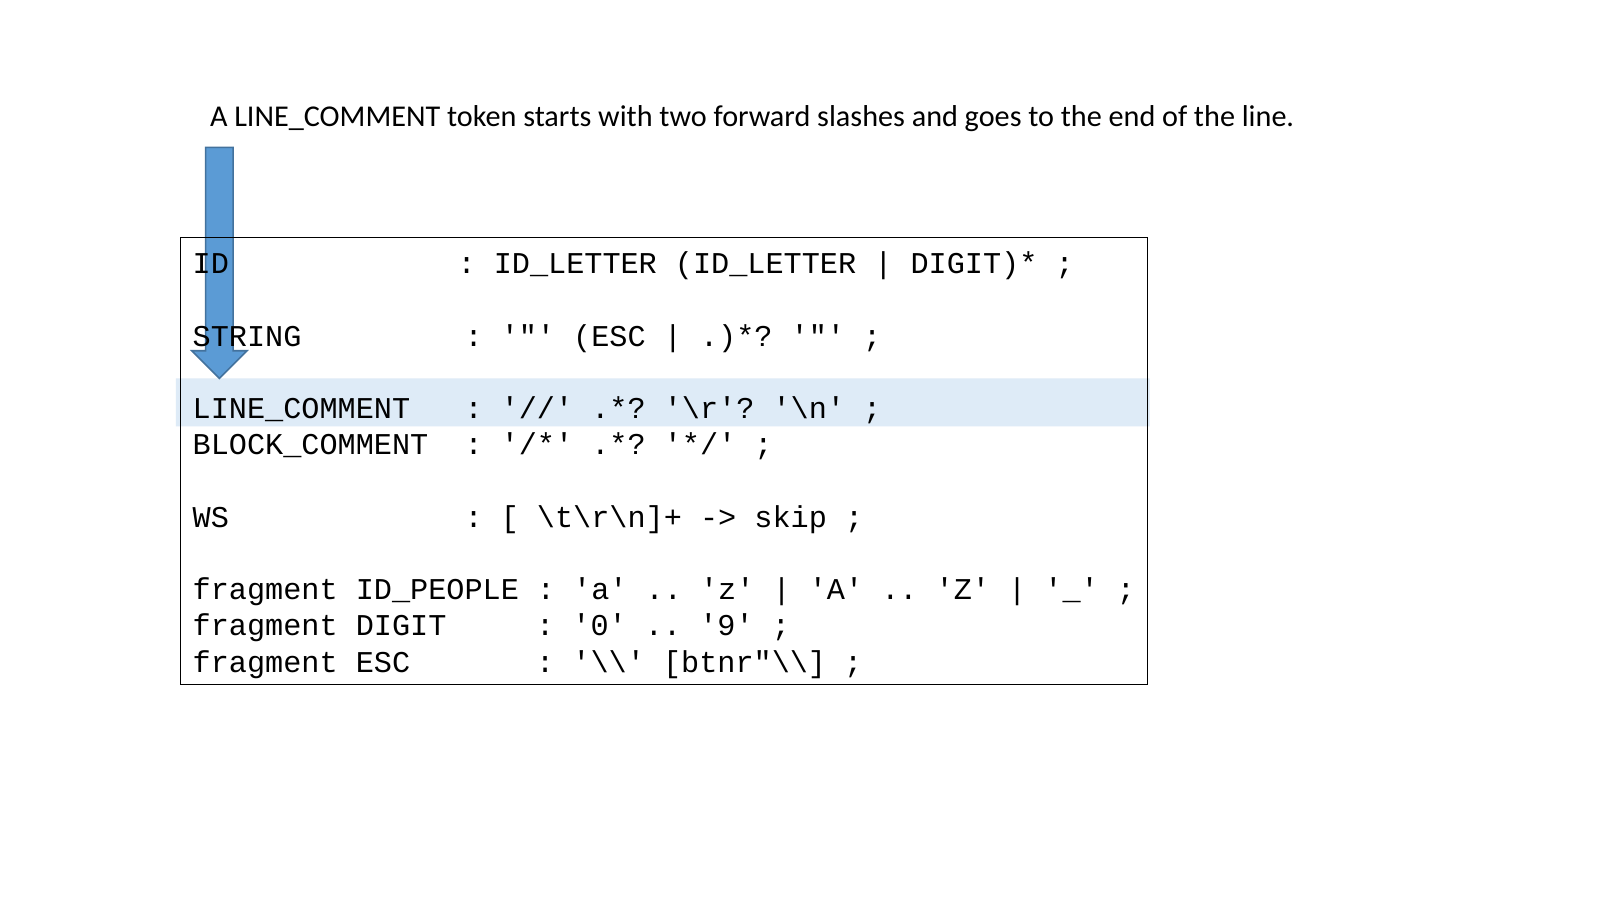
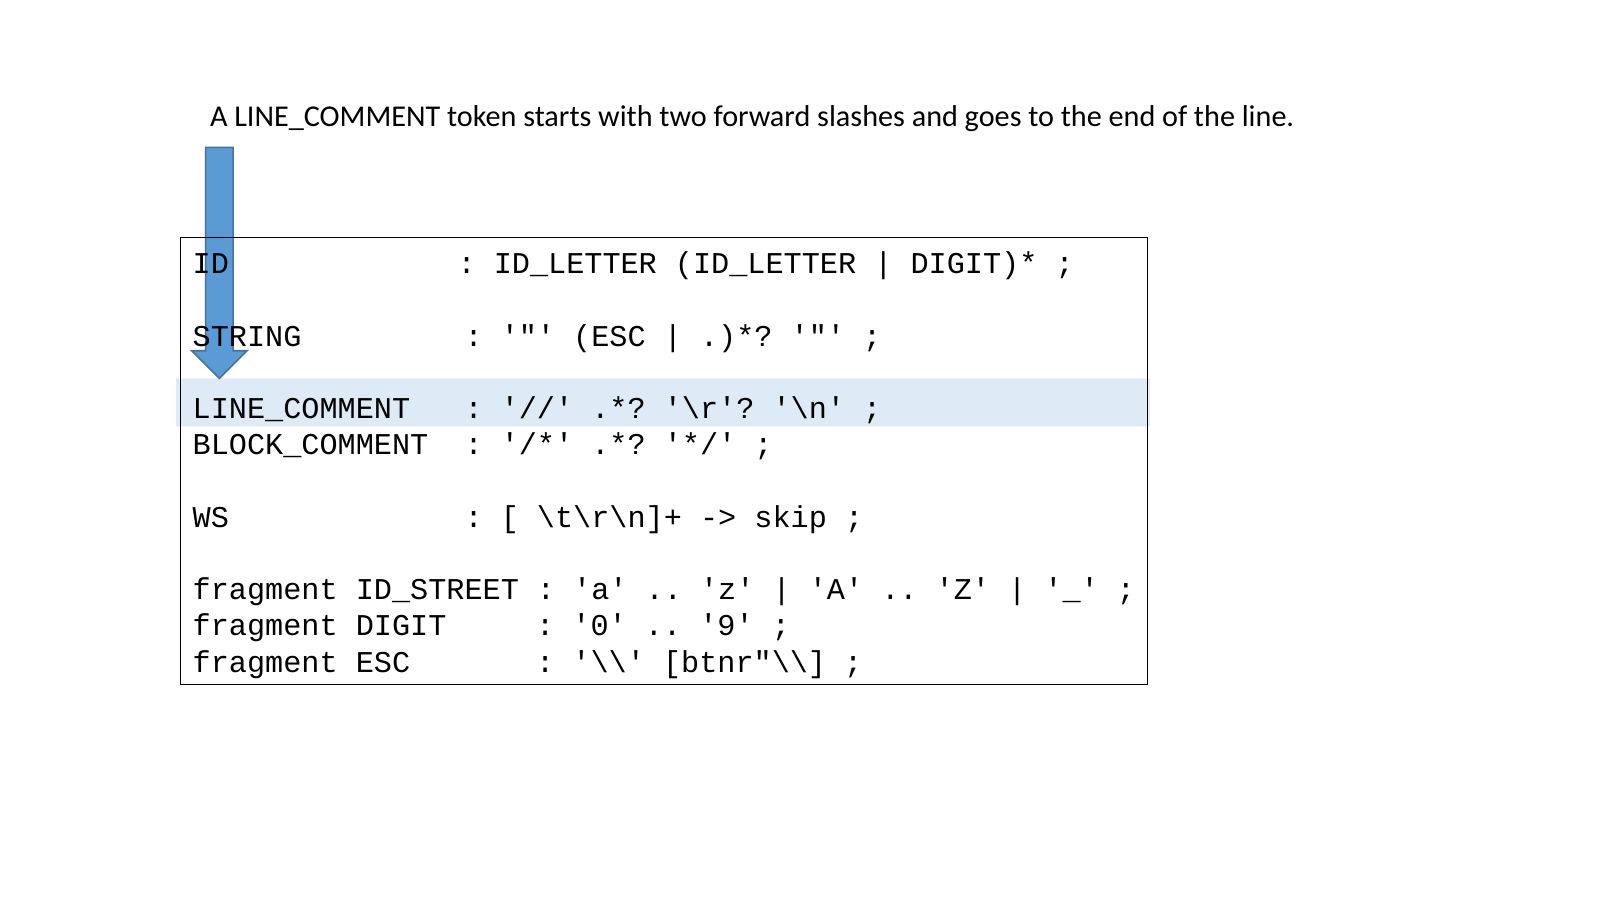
ID_PEOPLE: ID_PEOPLE -> ID_STREET (437, 590)
